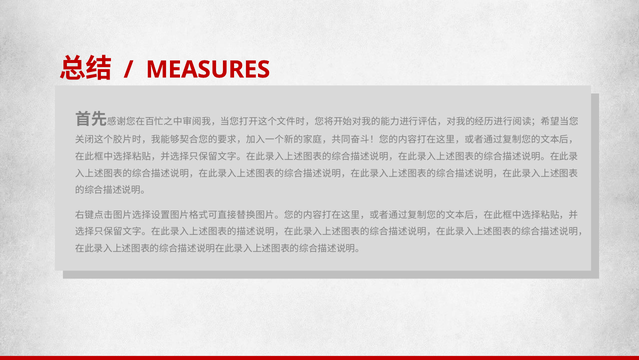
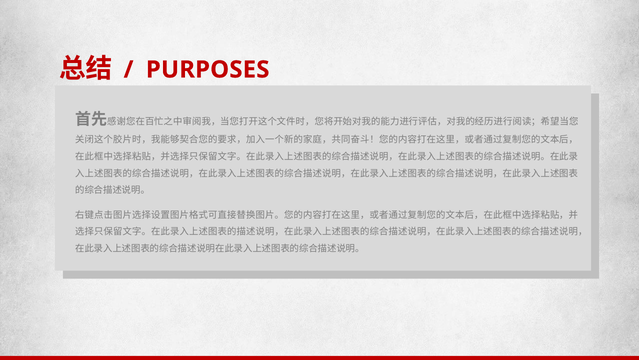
MEASURES: MEASURES -> PURPOSES (208, 70)
